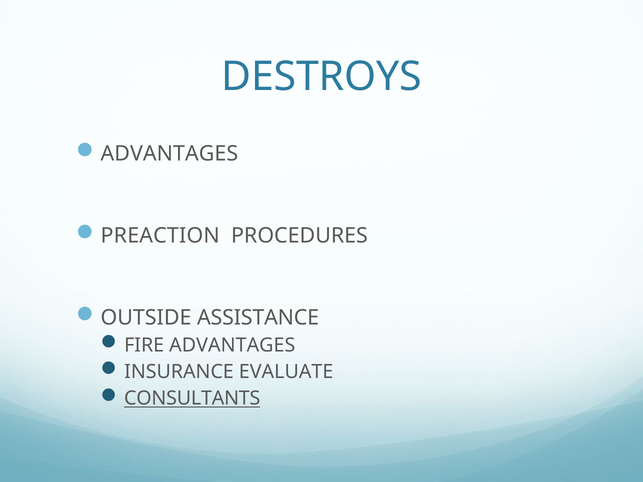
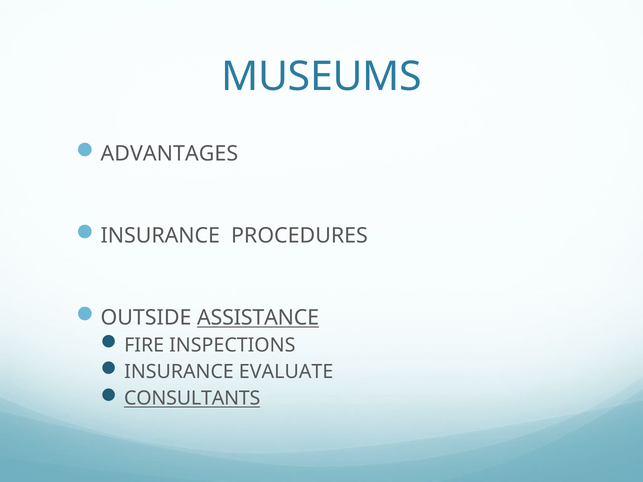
DESTROYS: DESTROYS -> MUSEUMS (322, 77)
PREACTION: PREACTION -> INSURANCE (160, 236)
ASSISTANCE underline: none -> present (258, 318)
FIRE ADVANTAGES: ADVANTAGES -> INSPECTIONS (232, 345)
